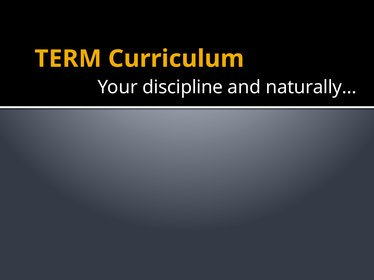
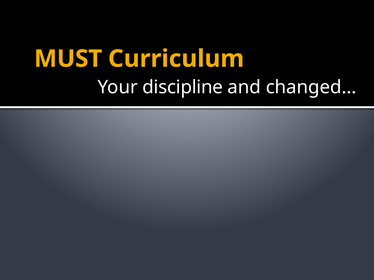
TERM: TERM -> MUST (68, 59)
naturally…: naturally… -> changed… (311, 87)
